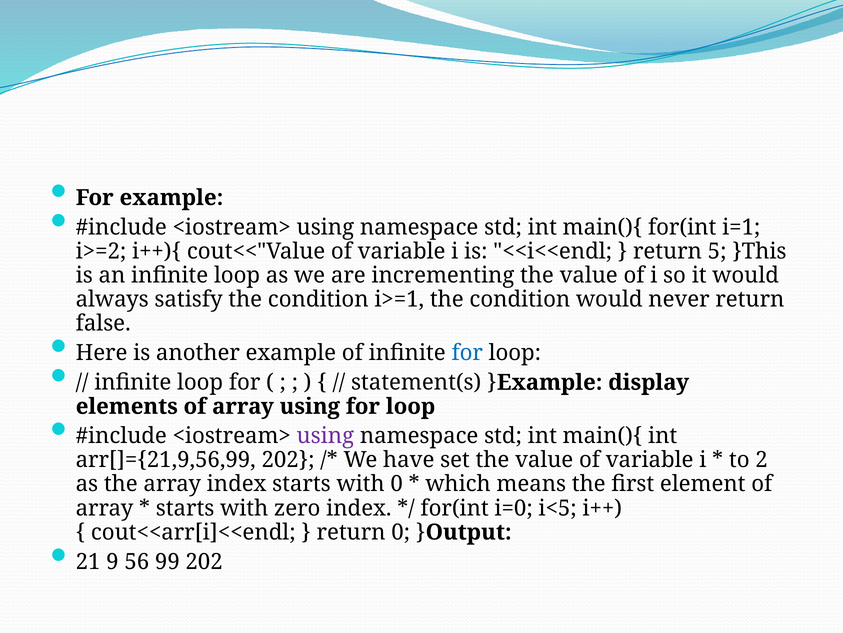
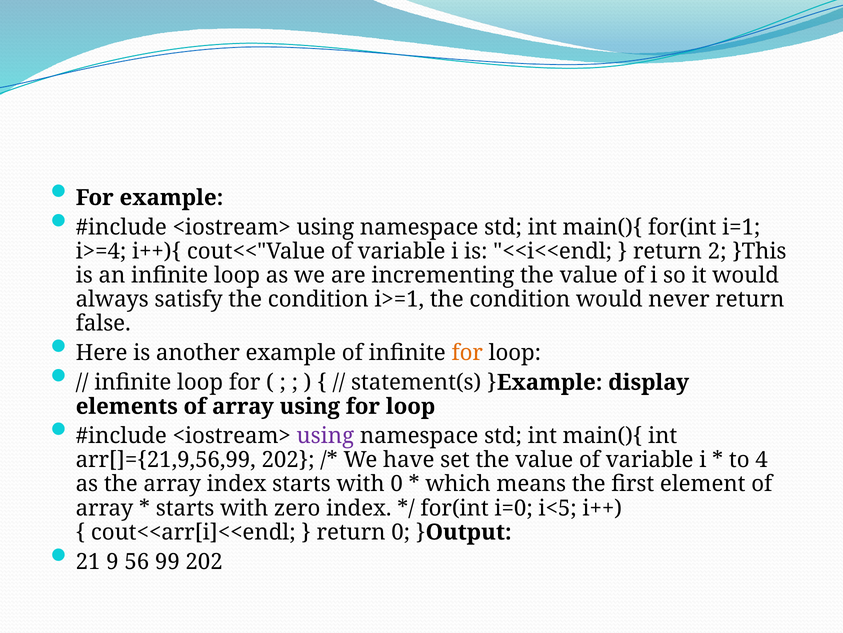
i>=2: i>=2 -> i>=4 (101, 251)
5: 5 -> 2 (717, 251)
for colour: blue -> orange (467, 353)
2: 2 -> 4 (762, 460)
